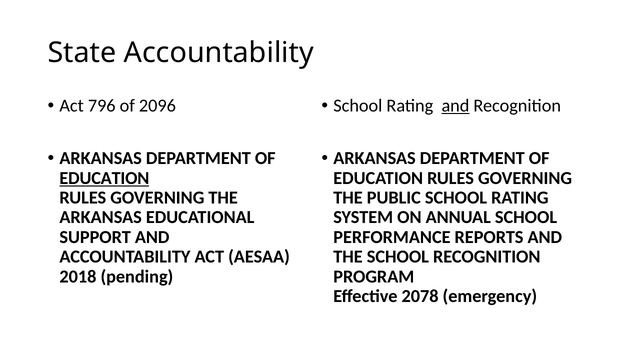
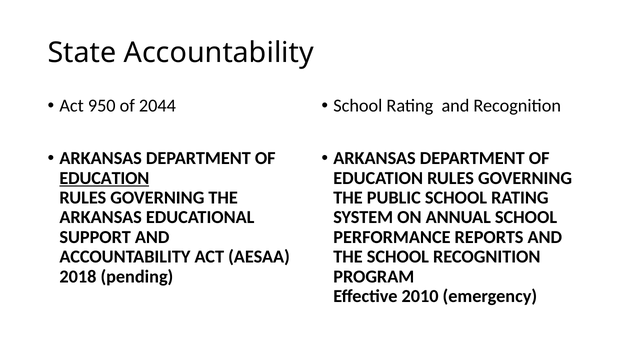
796: 796 -> 950 (102, 106)
2096: 2096 -> 2044 (157, 106)
and underline: present -> none (455, 106)
2078: 2078 -> 2010 (420, 296)
